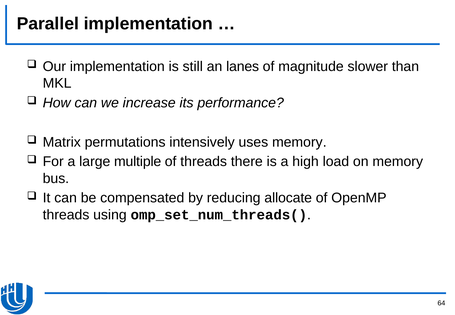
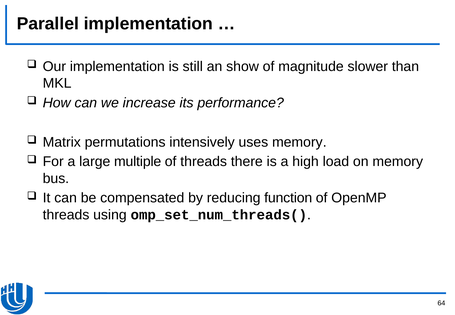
lanes: lanes -> show (243, 66)
allocate: allocate -> function (288, 198)
